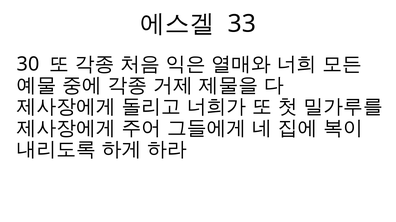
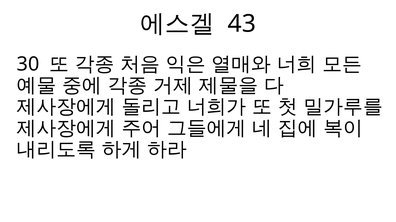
33: 33 -> 43 (242, 24)
